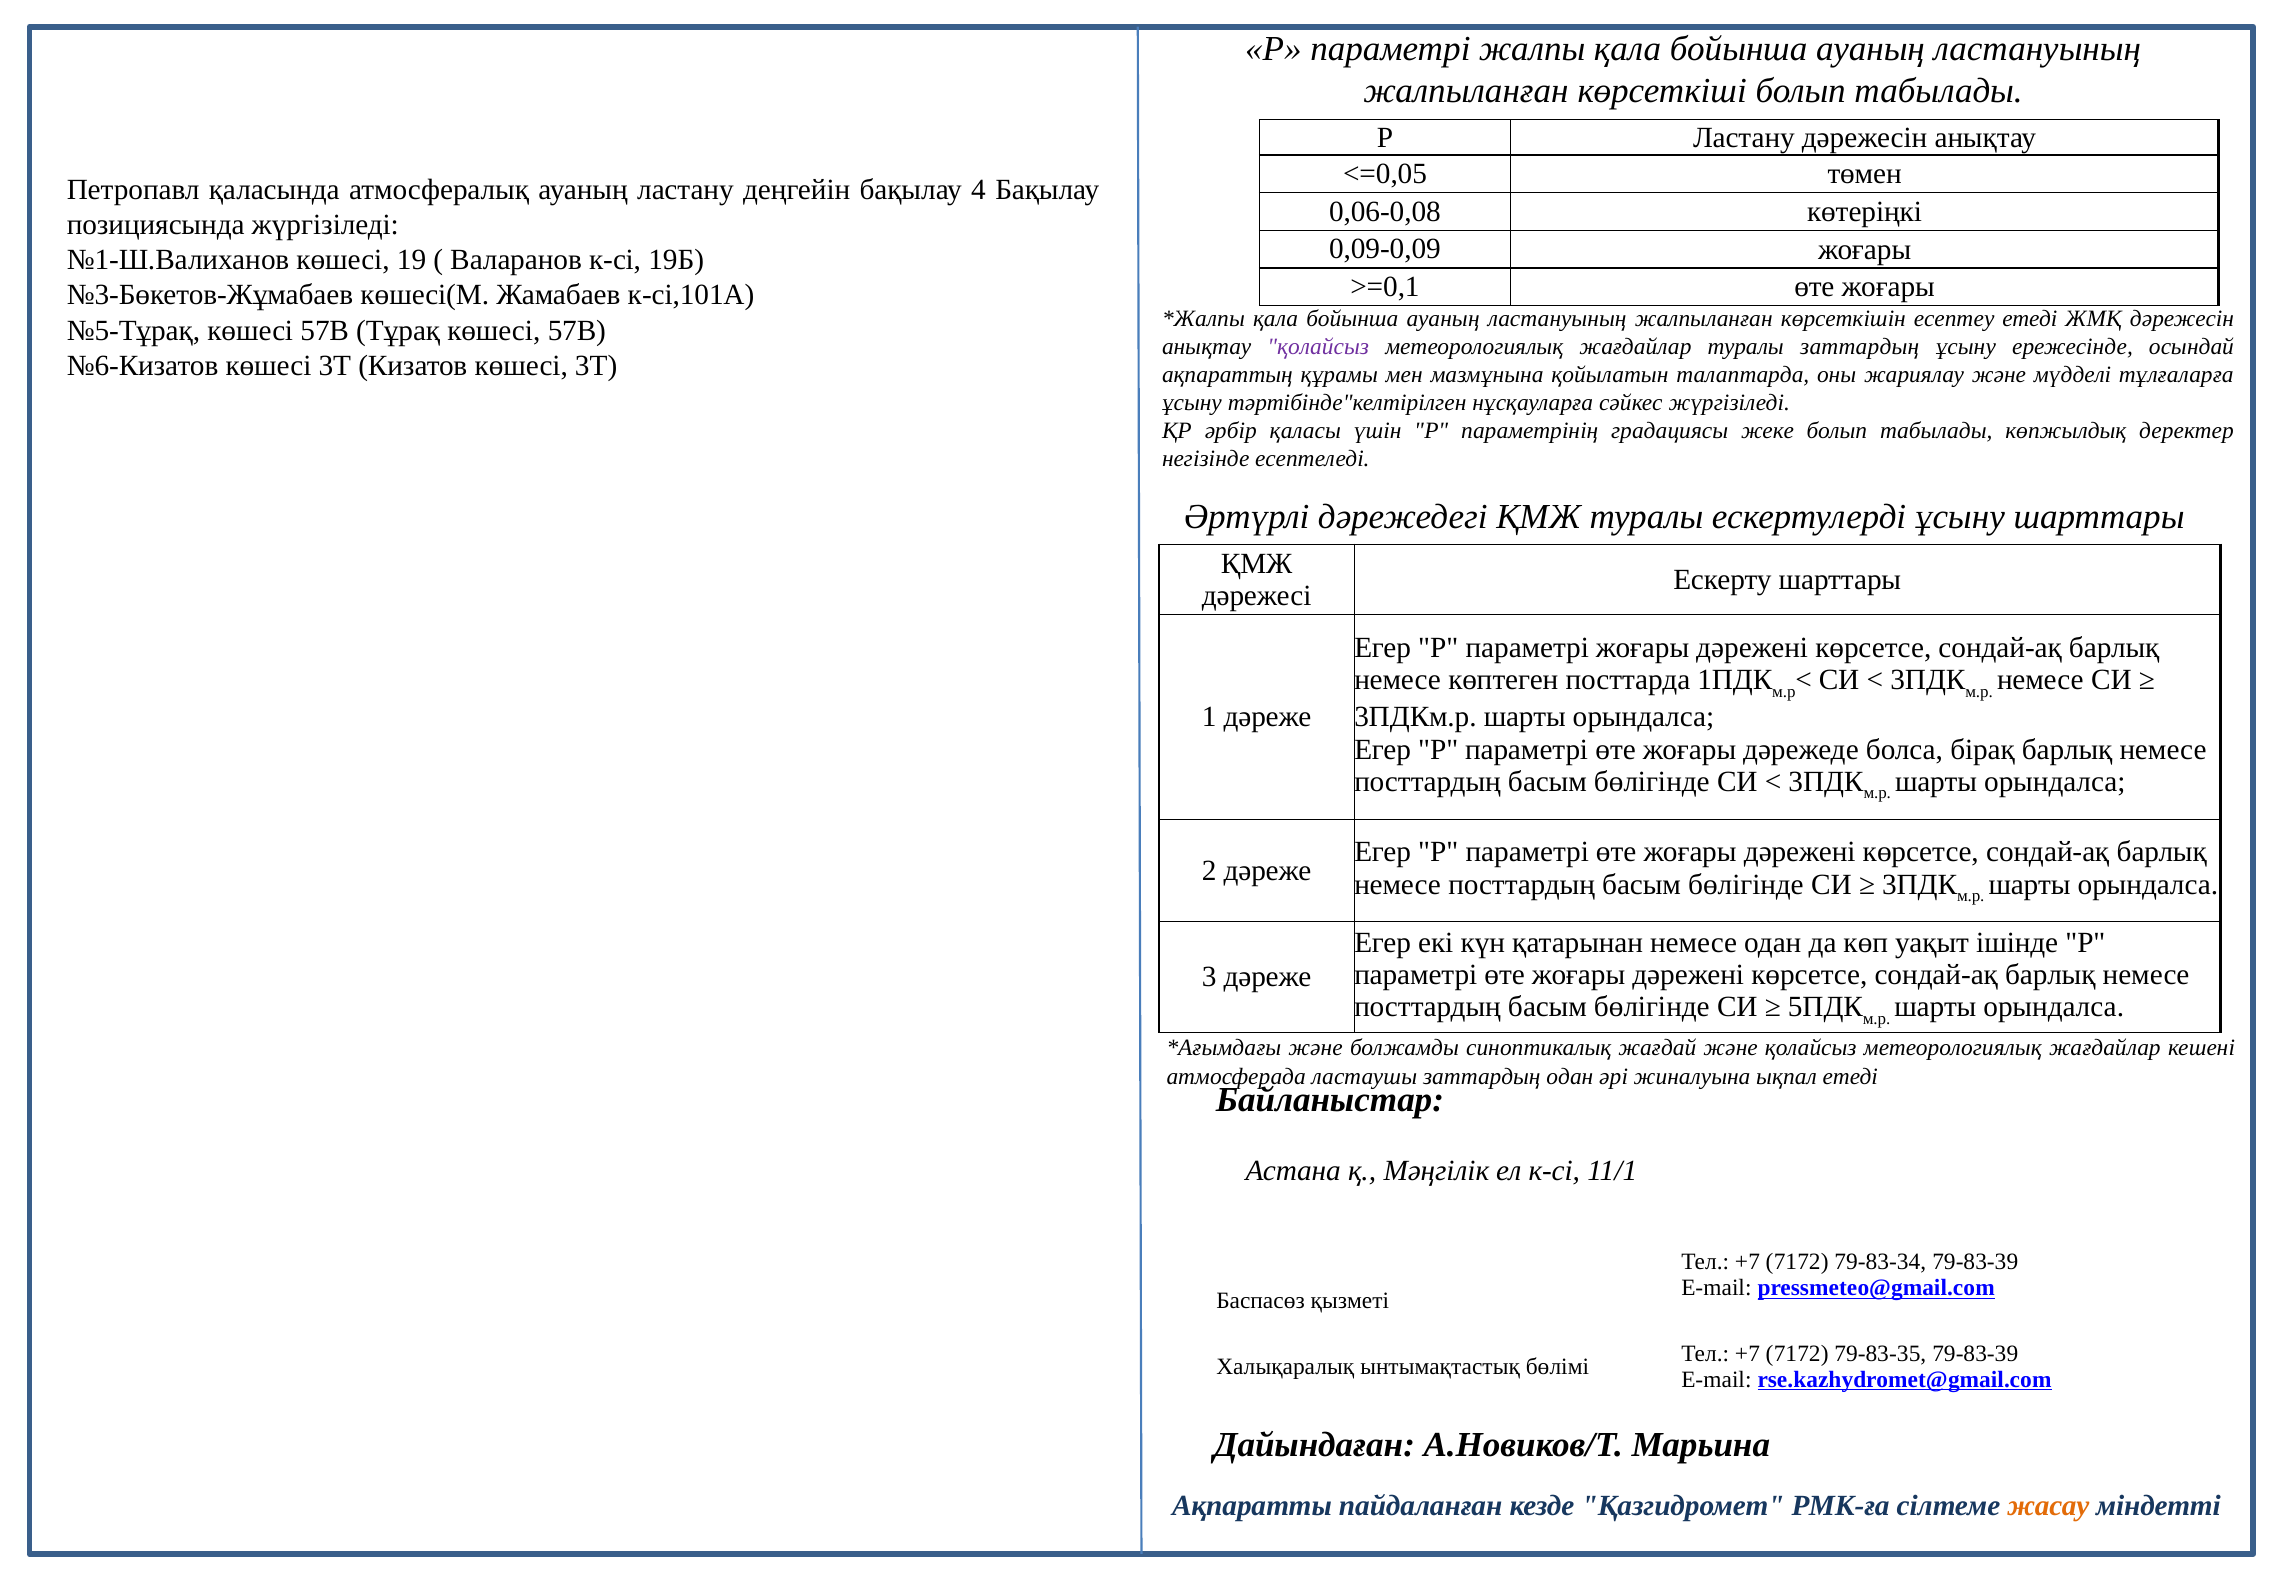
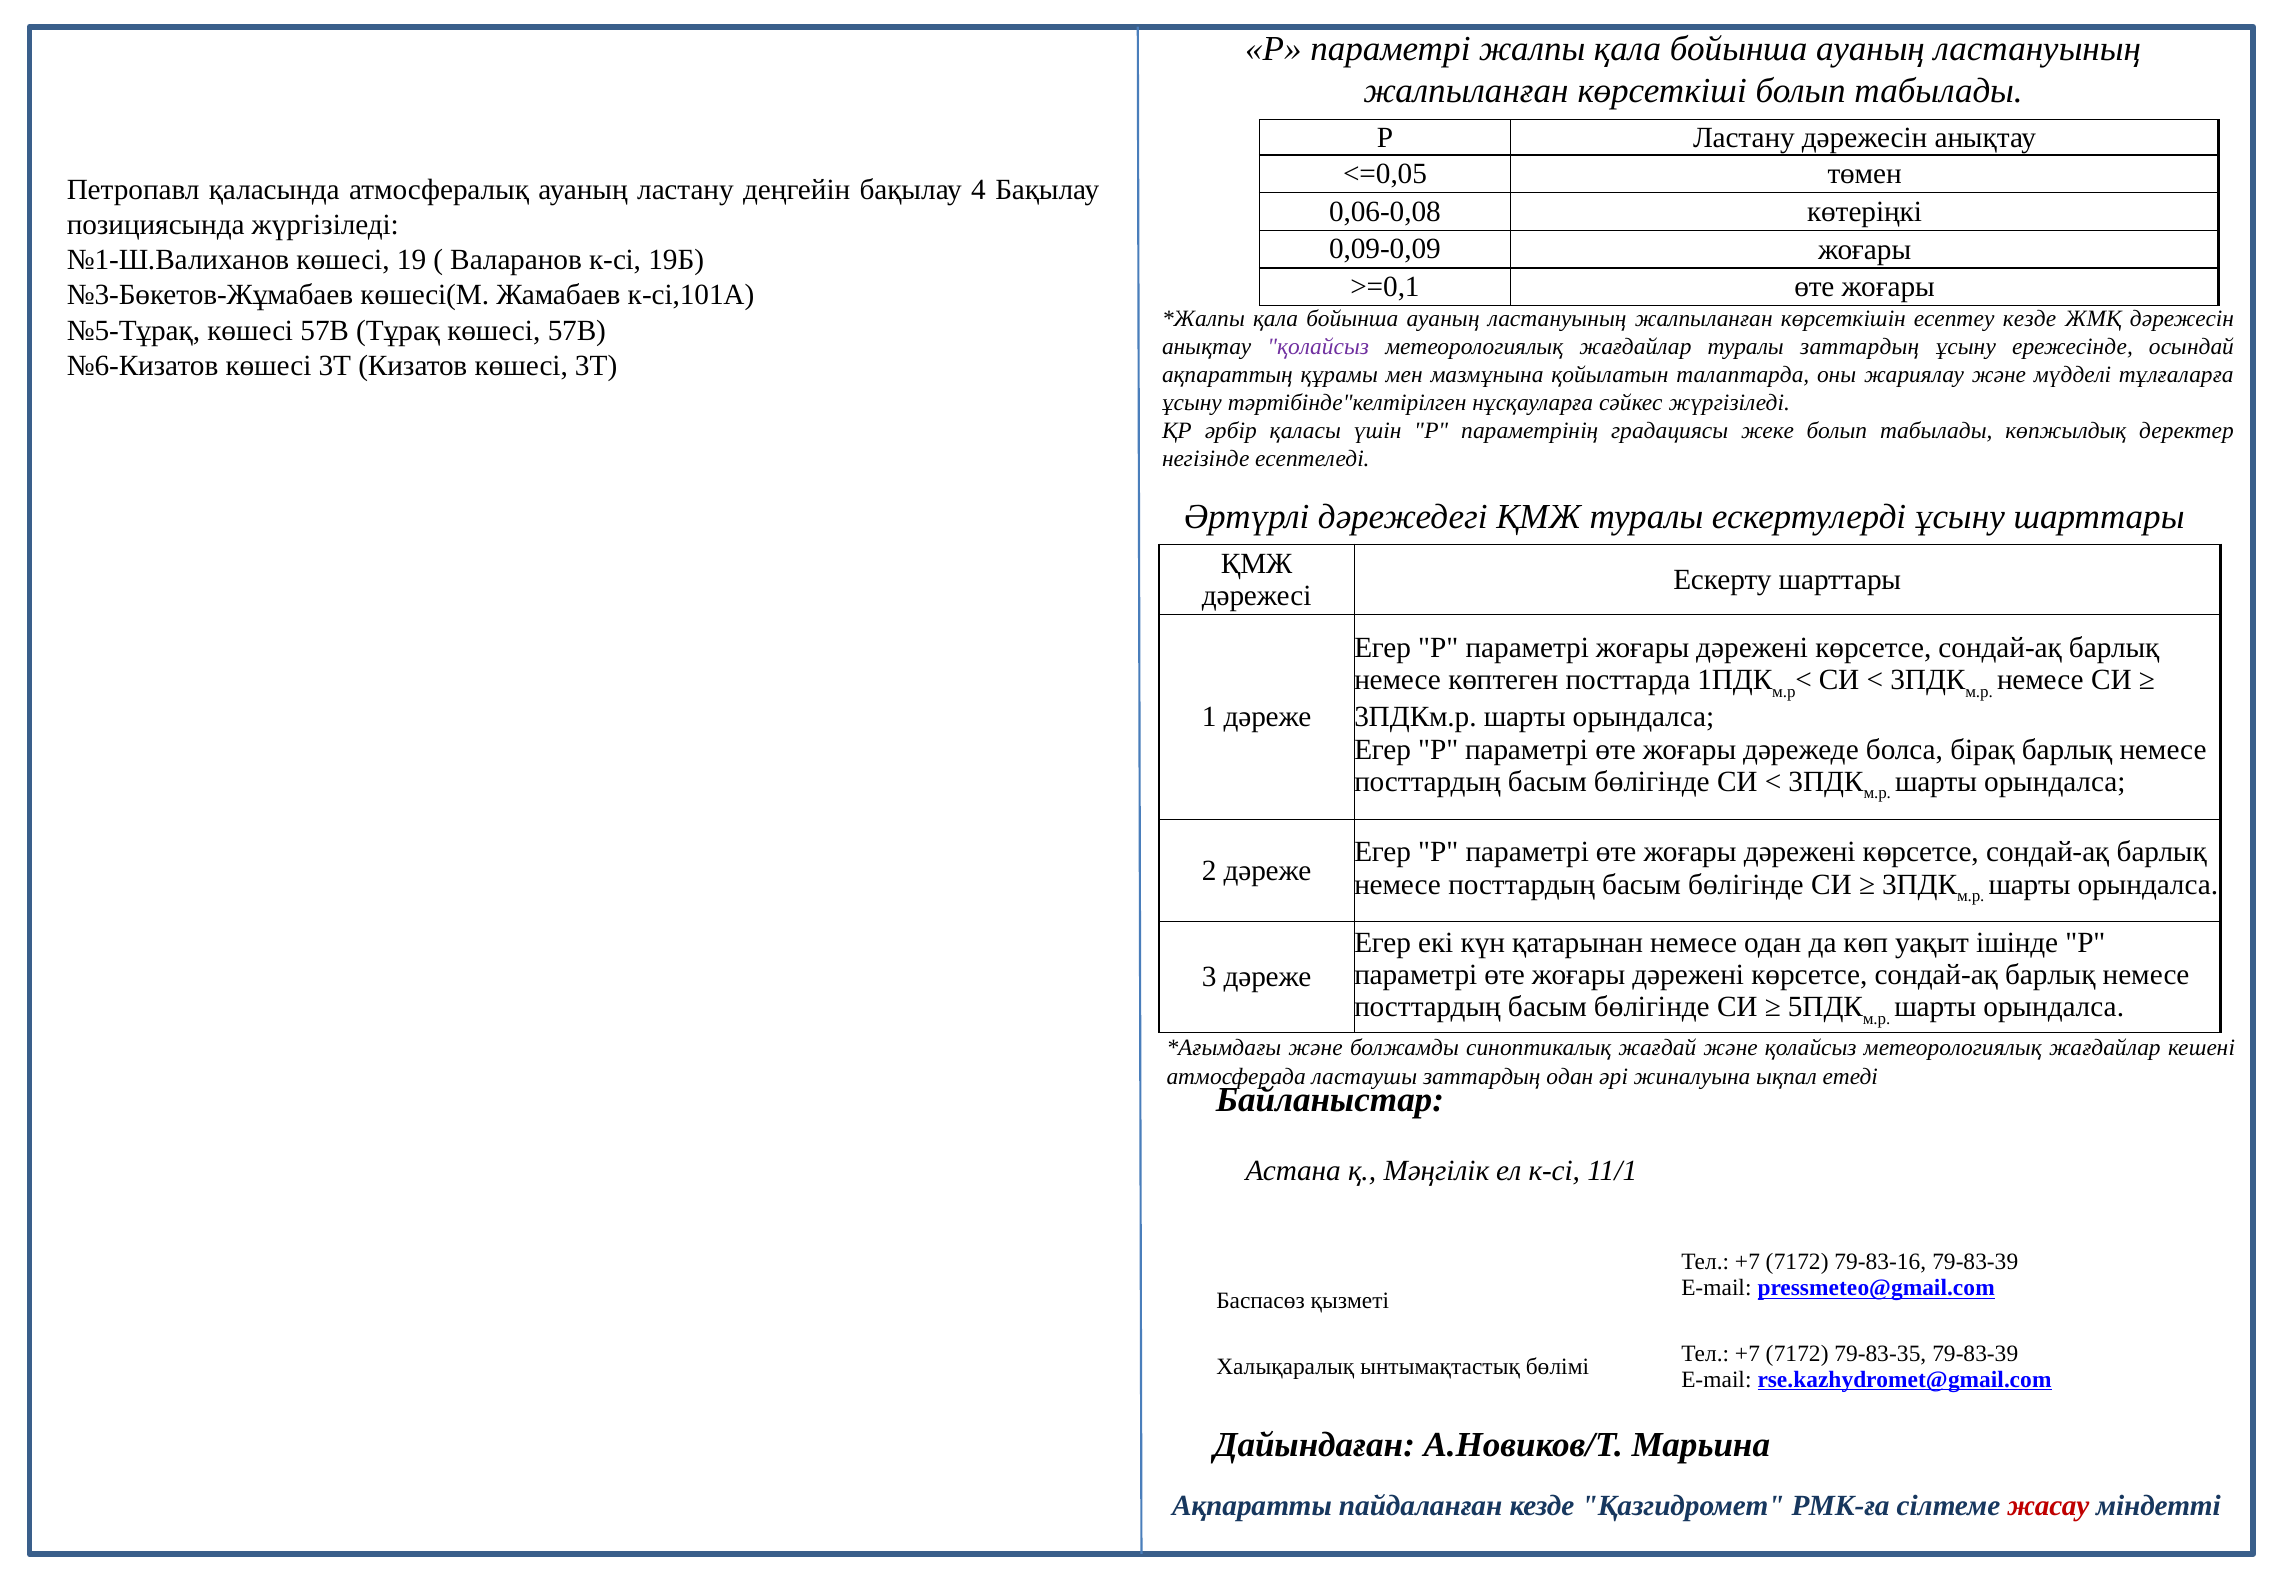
есептеу етеді: етеді -> кезде (2030, 319)
79-83-34: 79-83-34 -> 79-83-16 (1880, 1262)
жасау colour: orange -> red (2048, 1505)
